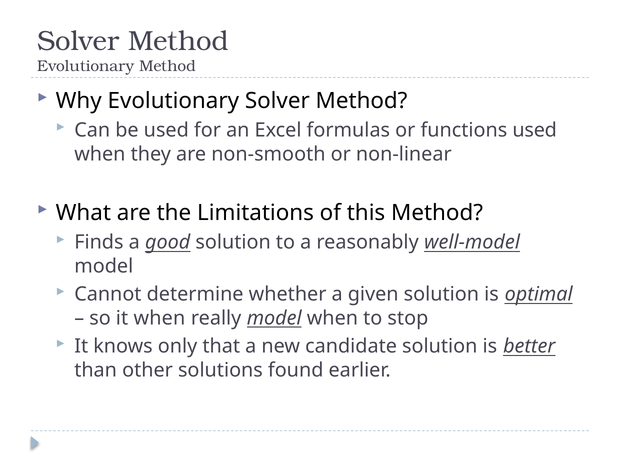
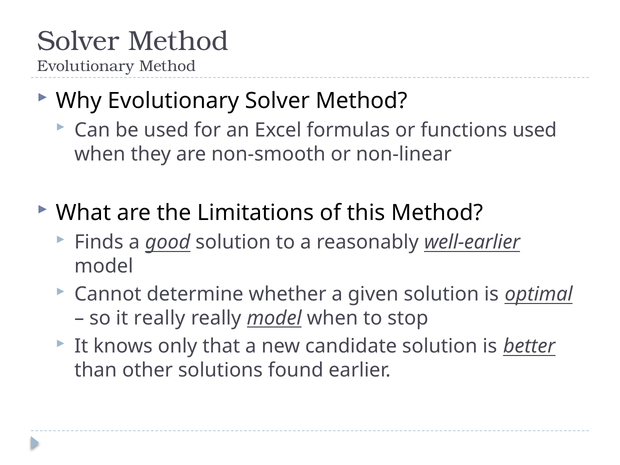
well-model: well-model -> well-earlier (472, 242)
it when: when -> really (159, 318)
